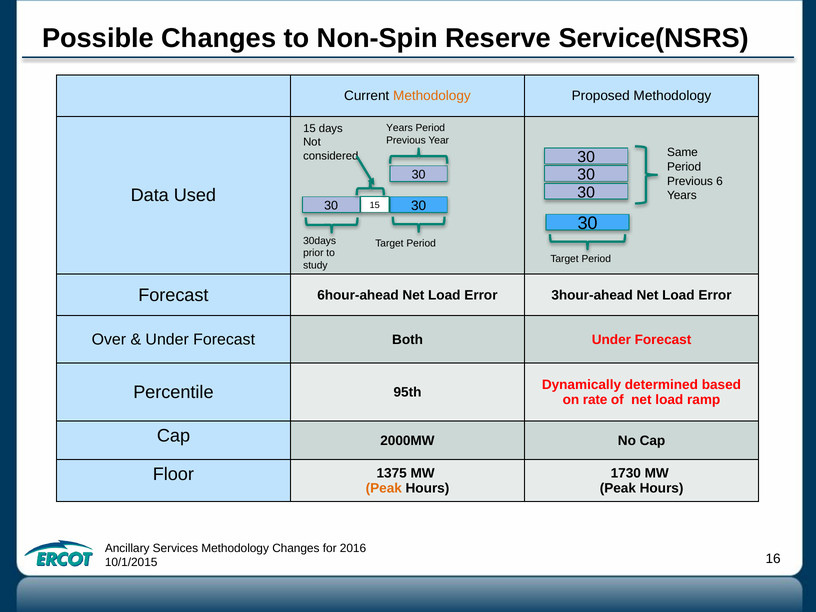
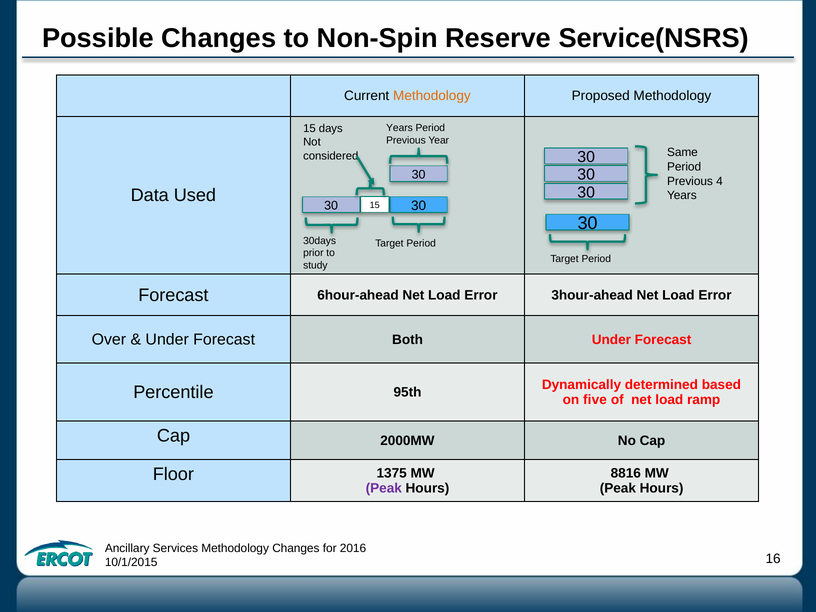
6: 6 -> 4 (719, 181)
rate: rate -> five (595, 400)
1730: 1730 -> 8816 (626, 473)
Peak colour: orange -> purple (384, 488)
